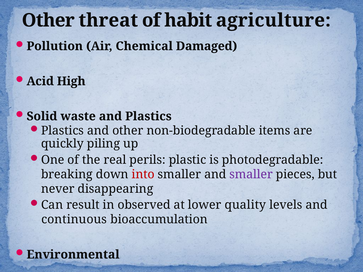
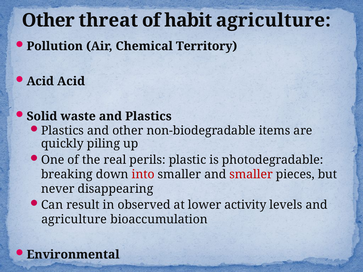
Damaged: Damaged -> Territory (207, 46)
Acid High: High -> Acid (71, 81)
smaller colour: purple -> red (251, 175)
quality: quality -> activity (245, 205)
continuous: continuous -> agriculture (74, 220)
